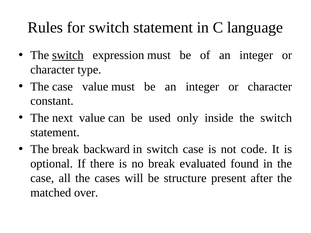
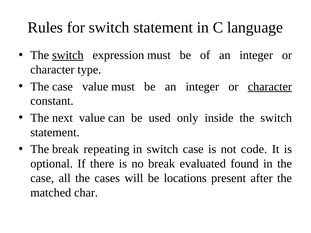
character underline: none -> present (270, 87)
backward: backward -> repeating (107, 149)
structure: structure -> locations (185, 178)
over: over -> char (86, 193)
